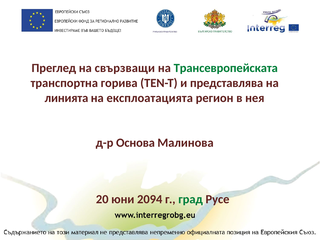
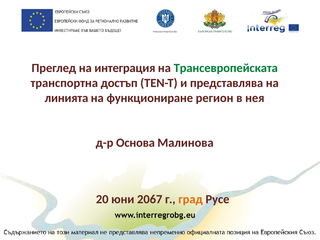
свързващи: свързващи -> интеграция (125, 68)
горива: горива -> достъп (119, 83)
експлоатацията: експлоатацията -> функциониране (150, 98)
2094: 2094 -> 2067 (150, 199)
град colour: green -> orange (191, 199)
